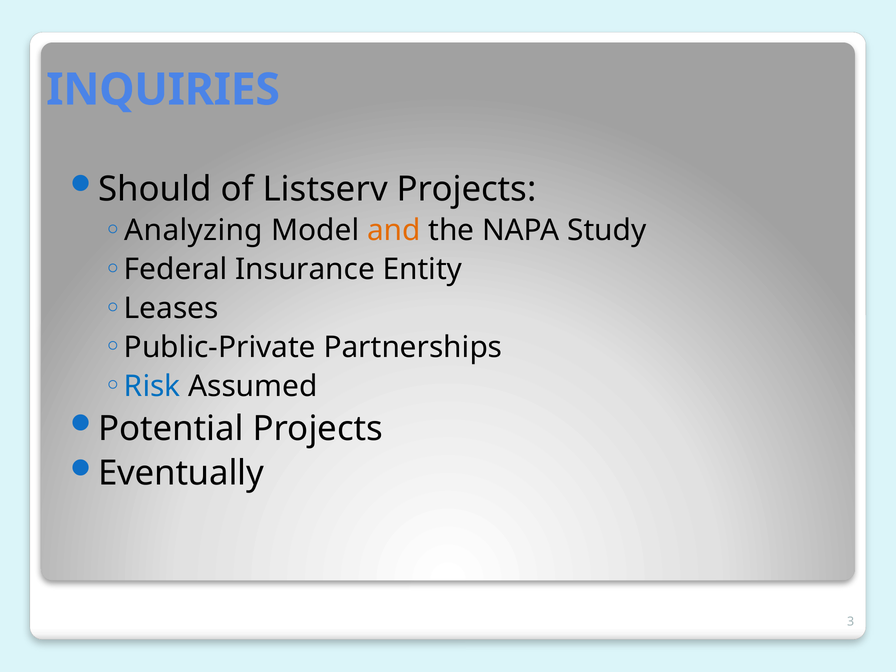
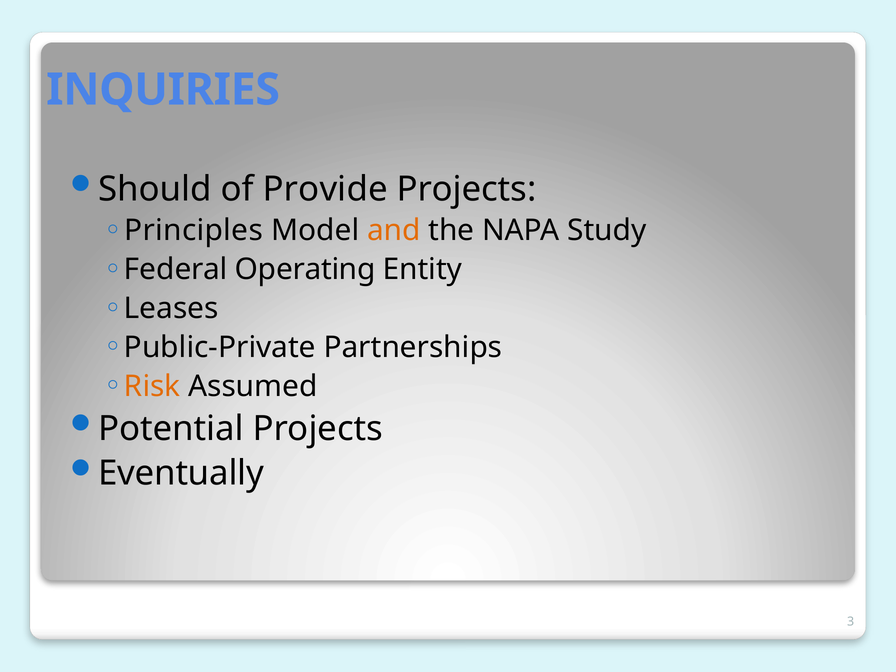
Listserv: Listserv -> Provide (325, 189)
Analyzing: Analyzing -> Principles (194, 231)
Insurance: Insurance -> Operating (305, 270)
Risk colour: blue -> orange (152, 386)
